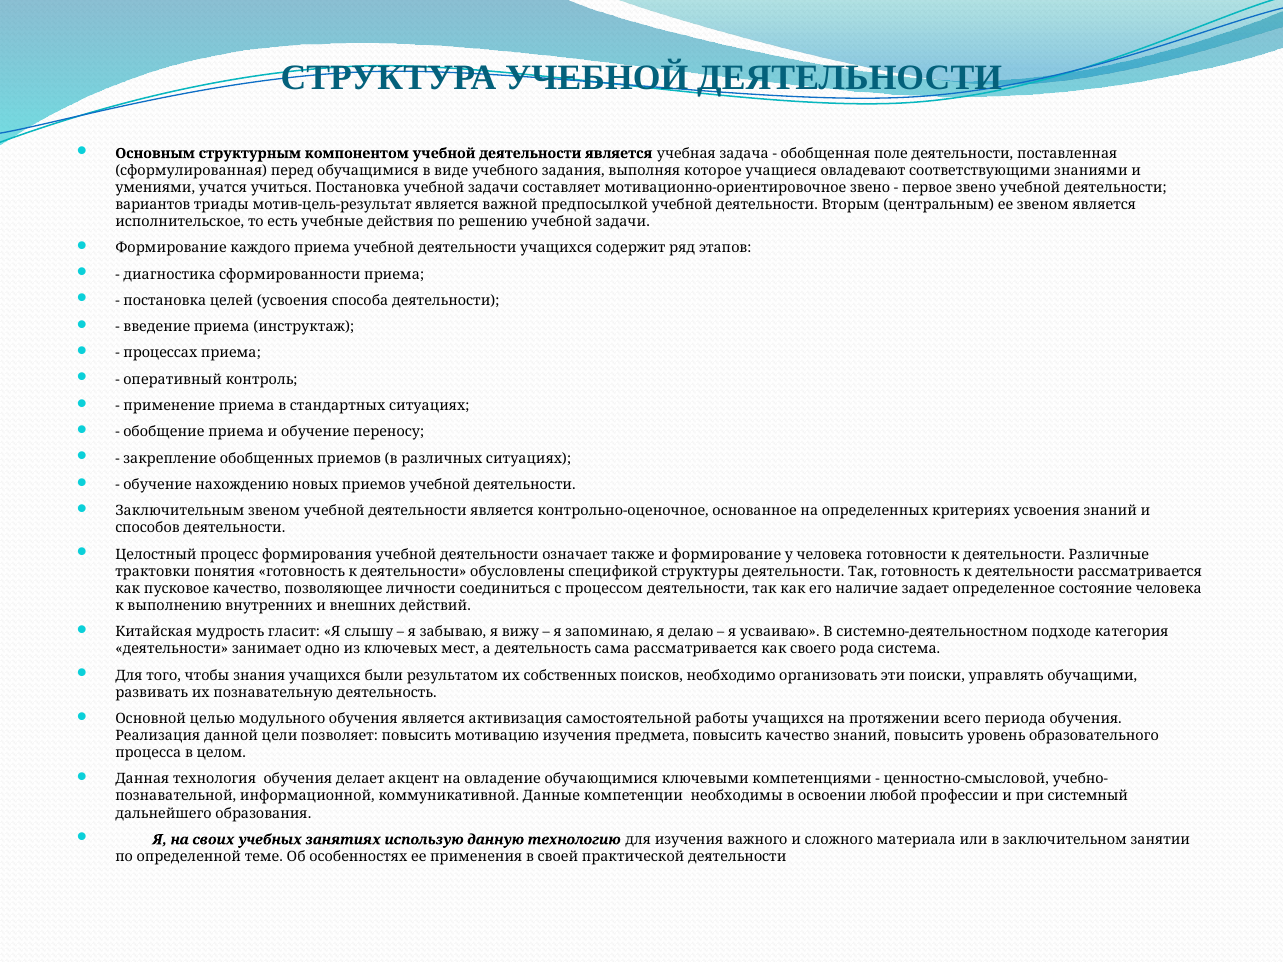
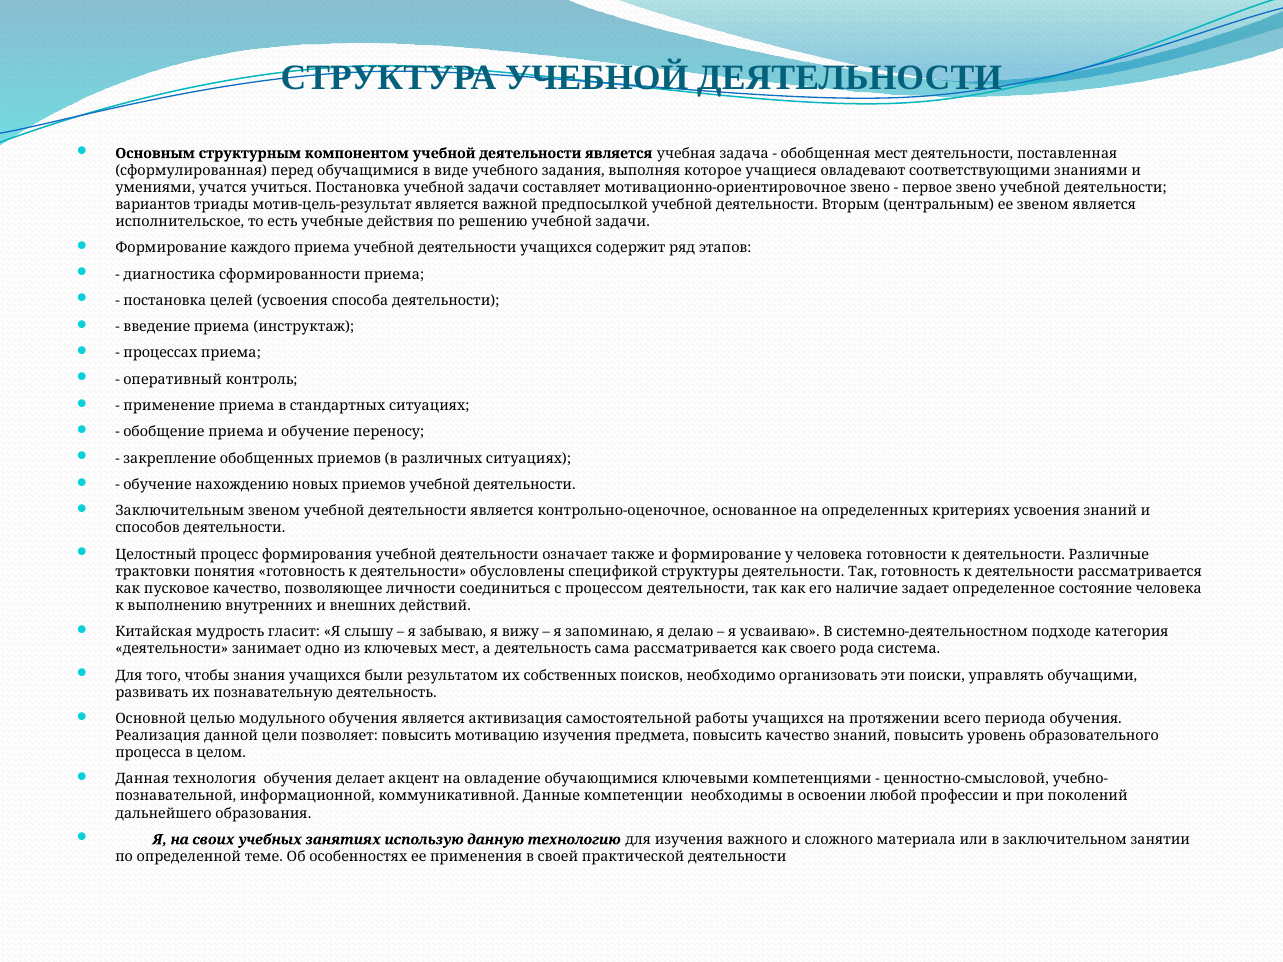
обобщенная поле: поле -> мест (891, 153)
системный: системный -> поколений (1088, 796)
